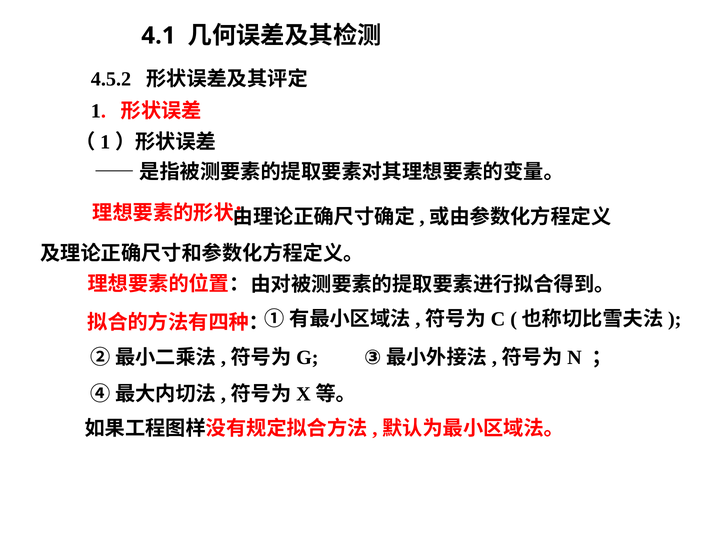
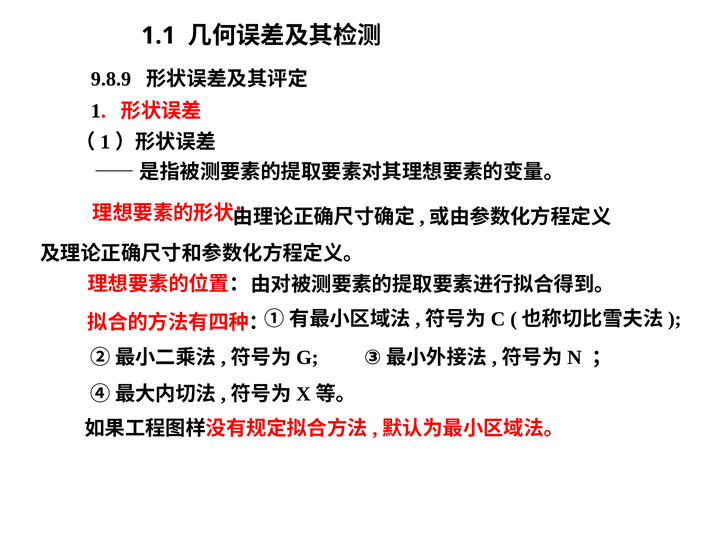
4.1: 4.1 -> 1.1 (158, 36)
4.5.2: 4.5.2 -> 9.8.9 (111, 79)
